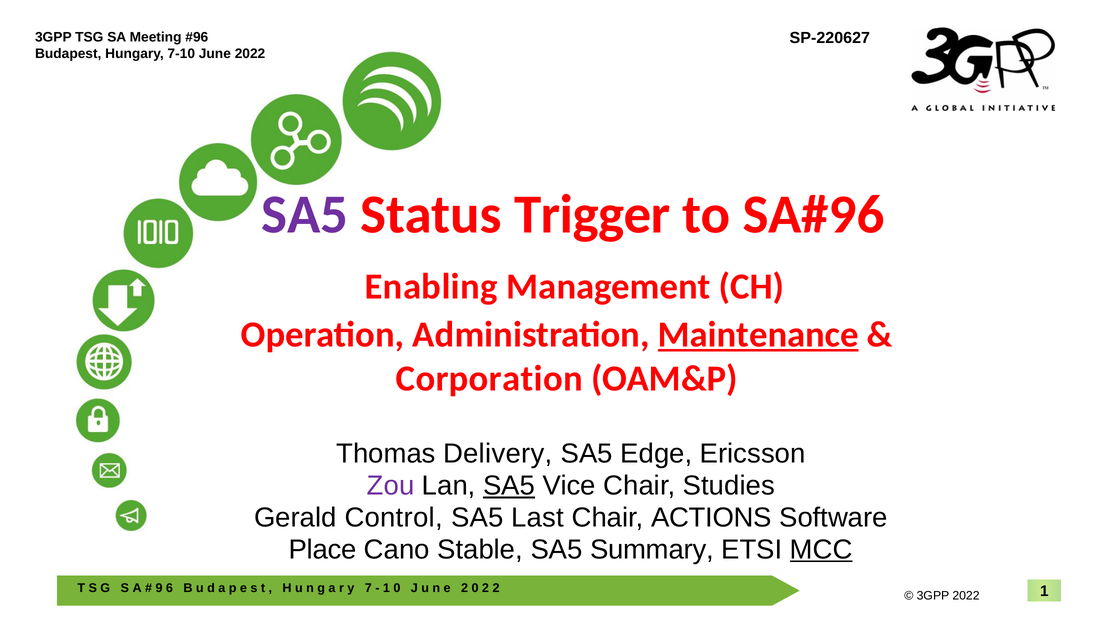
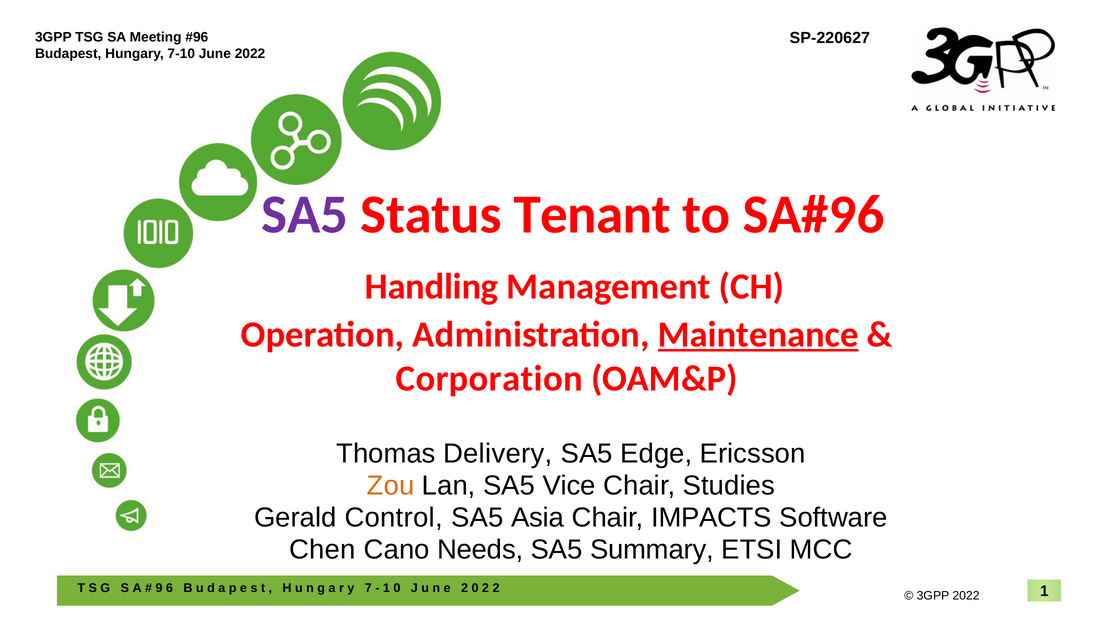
Trigger: Trigger -> Tenant (592, 215)
Enabling: Enabling -> Handling (432, 287)
Zou colour: purple -> orange (391, 486)
SA5 underline: present -> none (509, 486)
Last: Last -> Asia (538, 518)
ACTIONS: ACTIONS -> IMPACTS (712, 518)
Place: Place -> Chen (322, 550)
Stable: Stable -> Needs (480, 550)
MCC underline: present -> none (821, 550)
